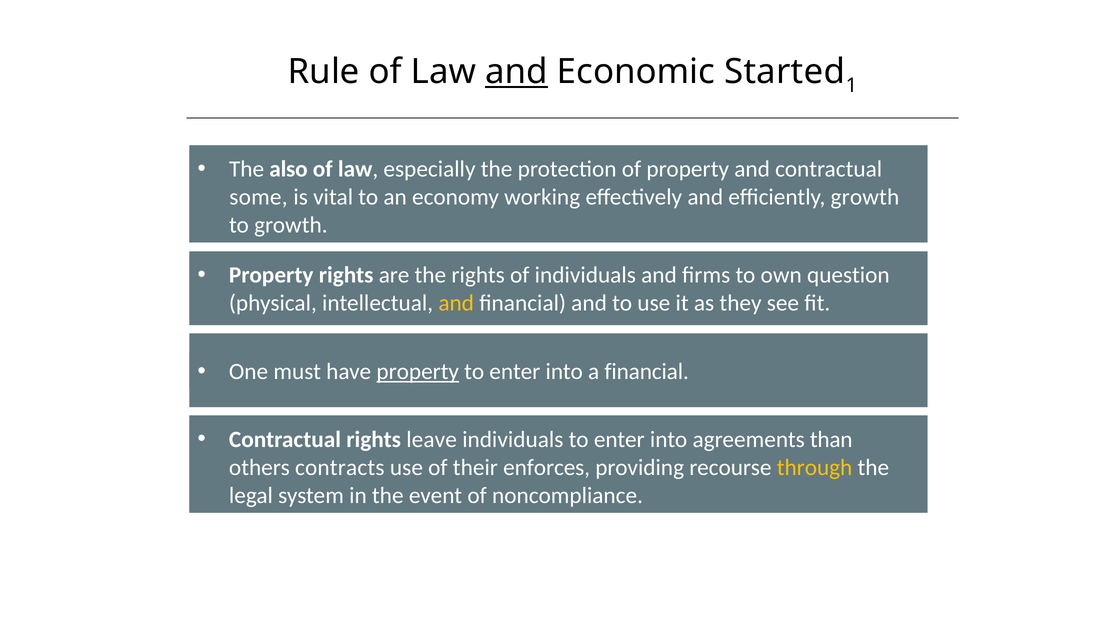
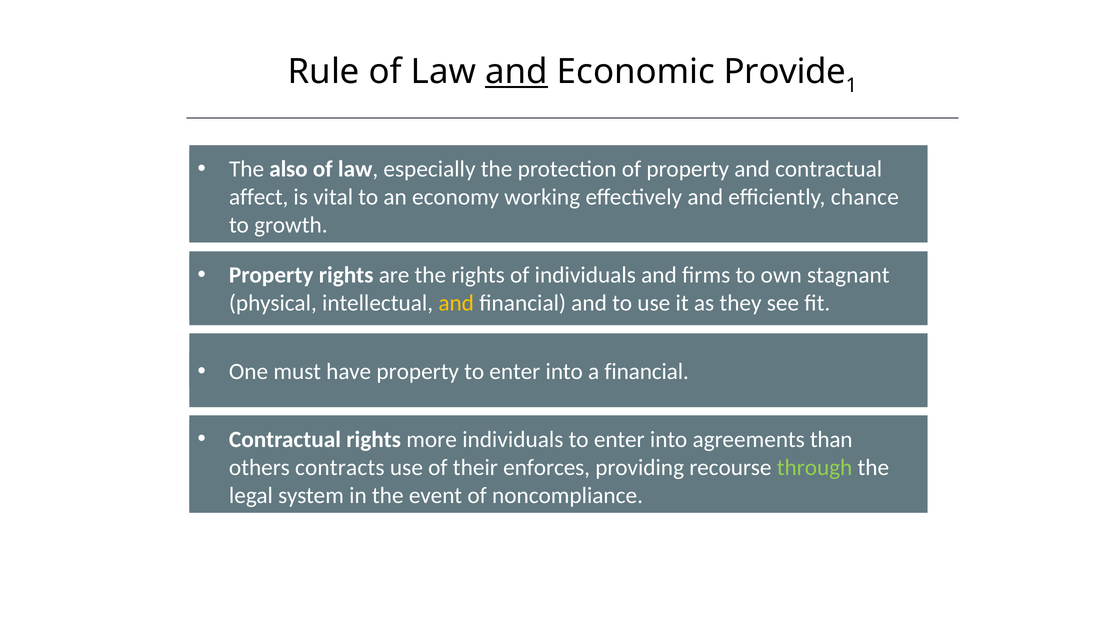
Started: Started -> Provide (785, 72)
some: some -> affect (259, 197)
efficiently growth: growth -> chance (865, 197)
question: question -> stagnant (848, 275)
property underline: present -> none (418, 372)
leave: leave -> more (432, 440)
through colour: yellow -> light green (815, 468)
